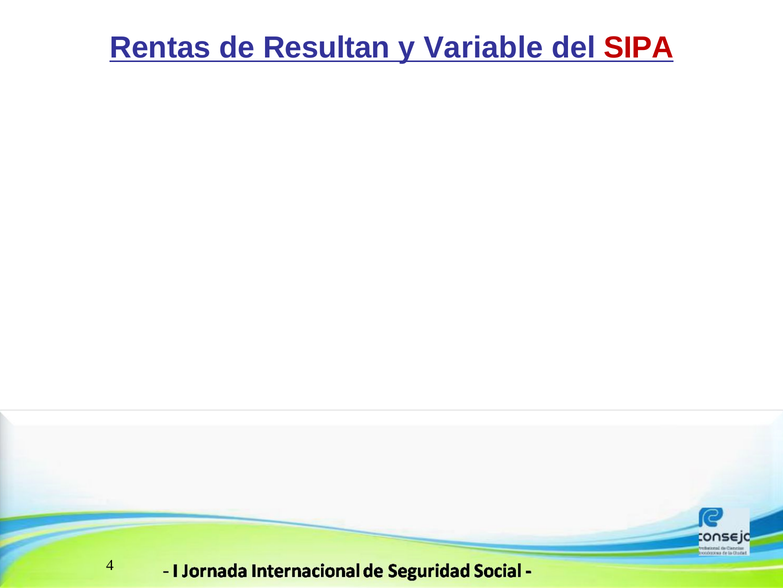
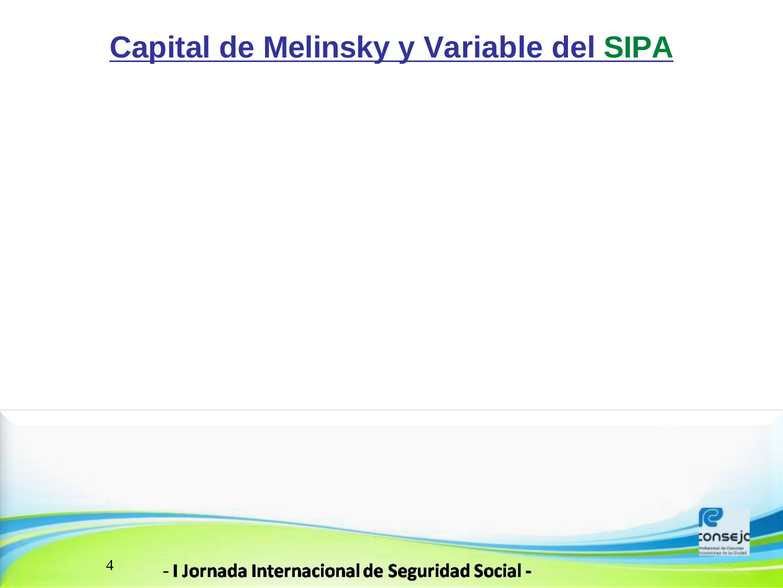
Rentas: Rentas -> Capital (160, 48)
Resultan: Resultan -> Melinsky (327, 48)
SIPA colour: red -> green (639, 48)
